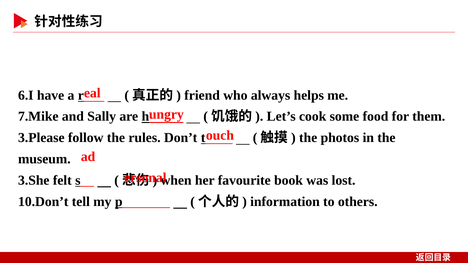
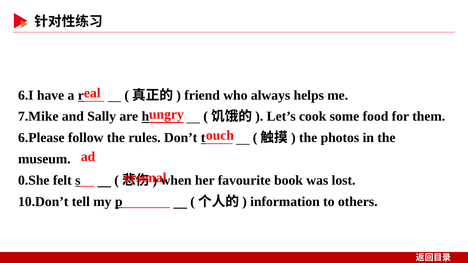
3.Please: 3.Please -> 6.Please (41, 138)
3.She: 3.She -> 0.She (34, 180)
